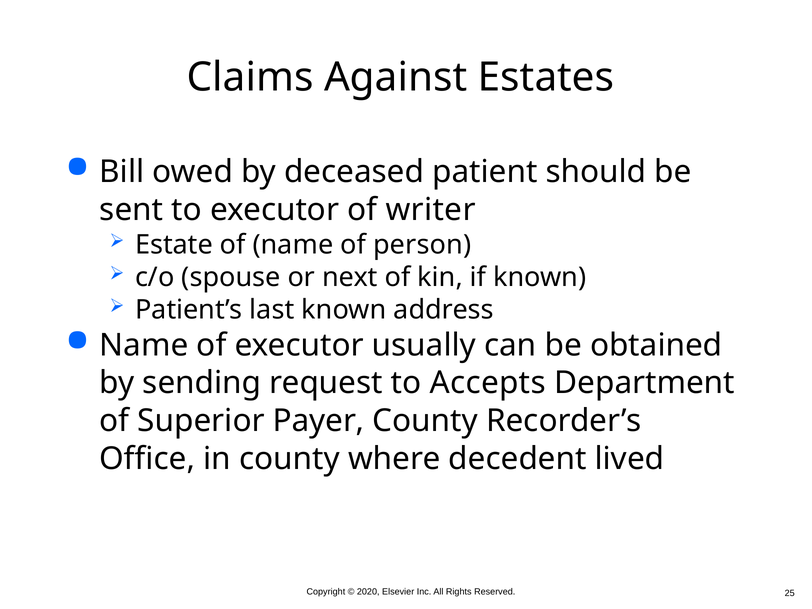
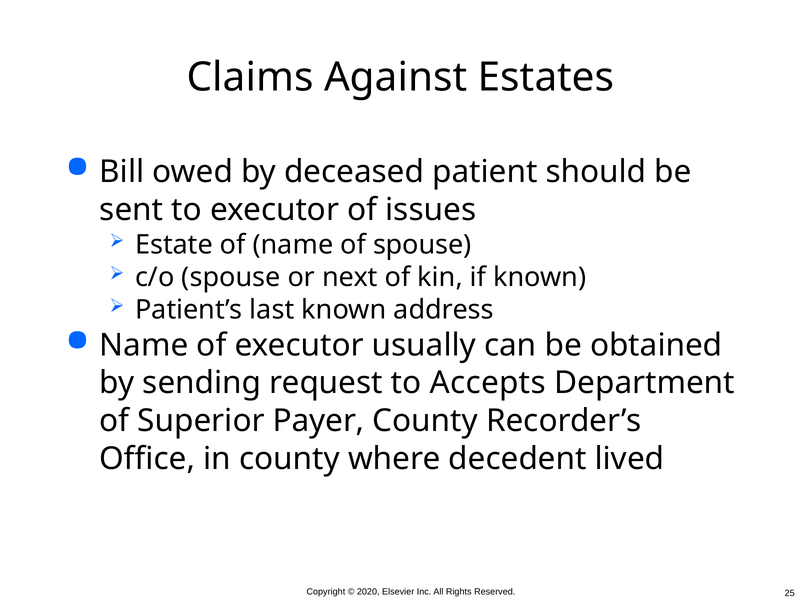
writer: writer -> issues (431, 210)
of person: person -> spouse (422, 245)
